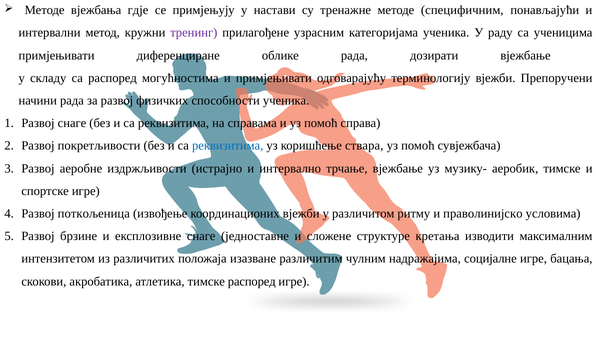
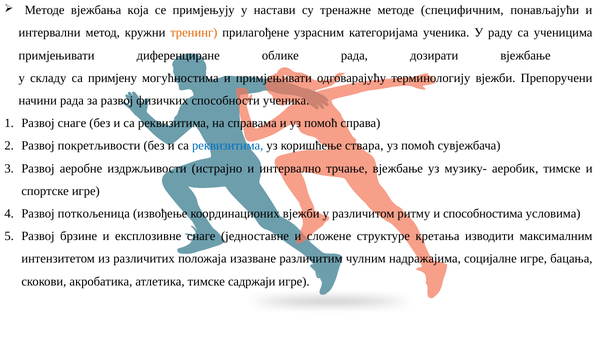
гдје: гдје -> која (138, 10)
тренинг colour: purple -> orange (194, 33)
са распоред: распоред -> примјену (113, 78)
праволинијско: праволинијско -> способностима (483, 214)
тимске распоред: распоред -> садржаји (252, 282)
